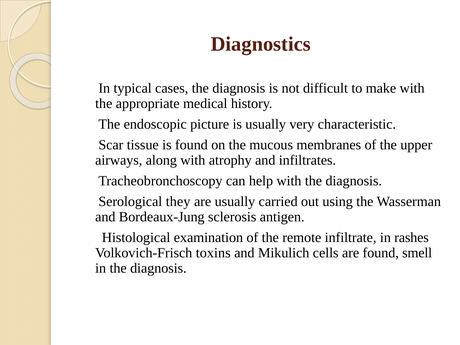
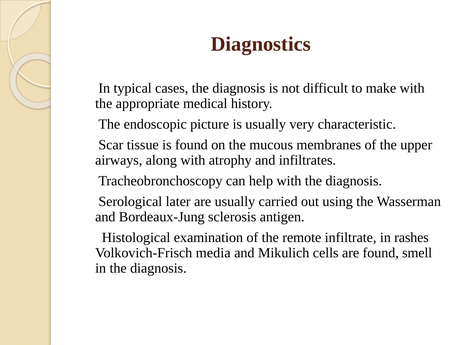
they: they -> later (178, 202)
toxins: toxins -> media (213, 253)
